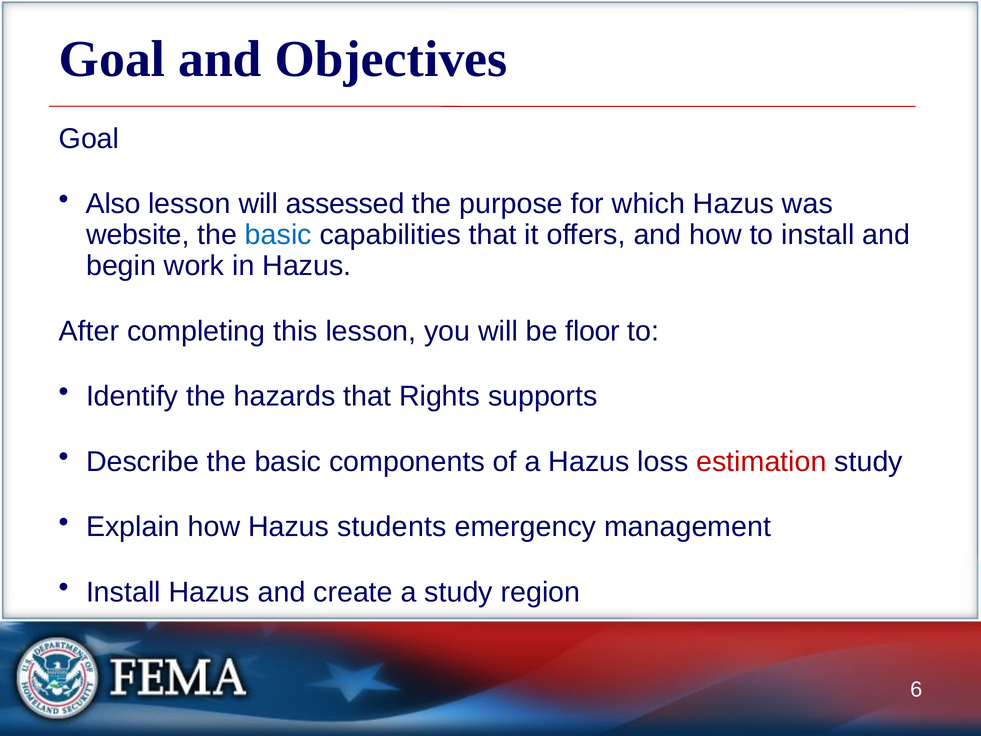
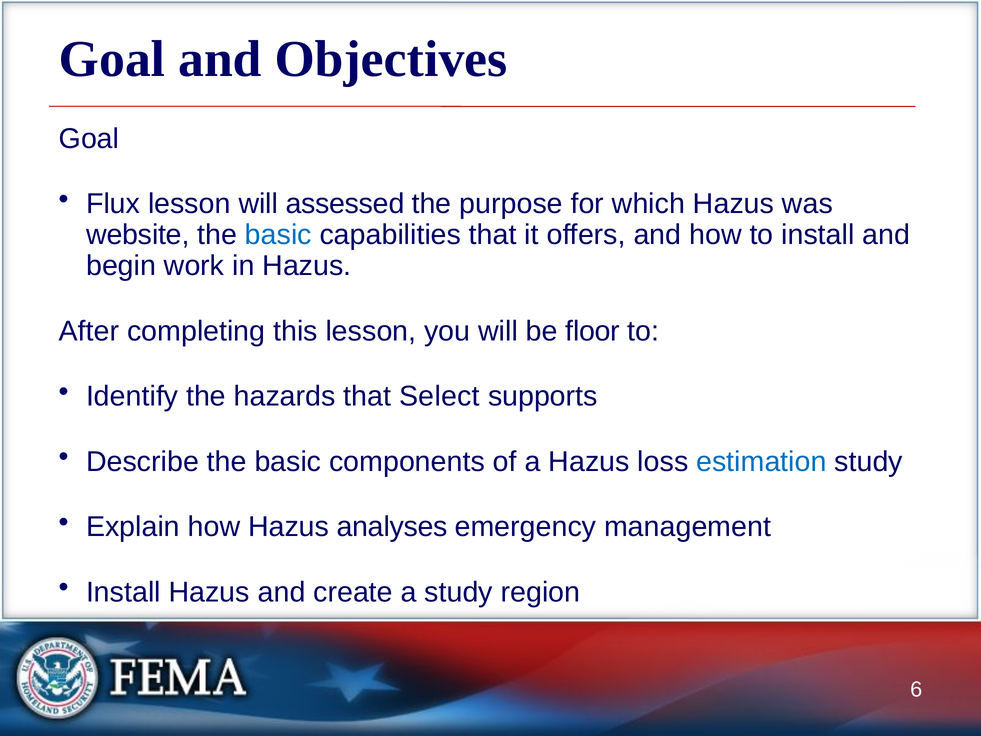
Also: Also -> Flux (113, 204)
Rights: Rights -> Select (439, 396)
estimation colour: red -> blue (761, 461)
students: students -> analyses (392, 527)
